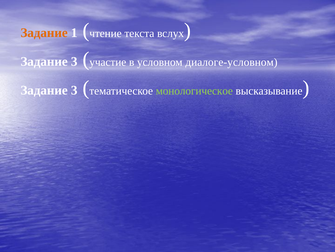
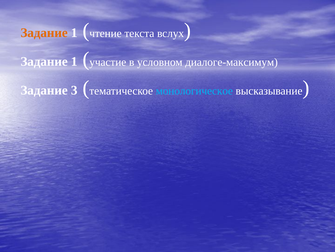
3: 3 -> 1 (74, 61)
диалоге-условном: диалоге-условном -> диалоге-максимум (232, 62)
монологическое colour: light green -> light blue (194, 91)
